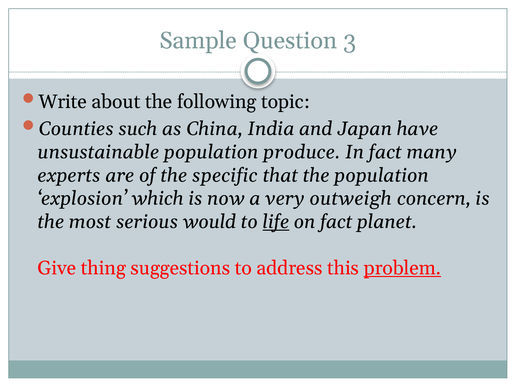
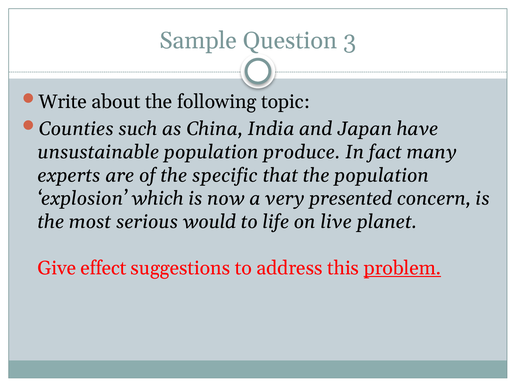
outweigh: outweigh -> presented (351, 199)
life underline: present -> none (276, 222)
on fact: fact -> live (336, 222)
thing: thing -> effect (104, 268)
